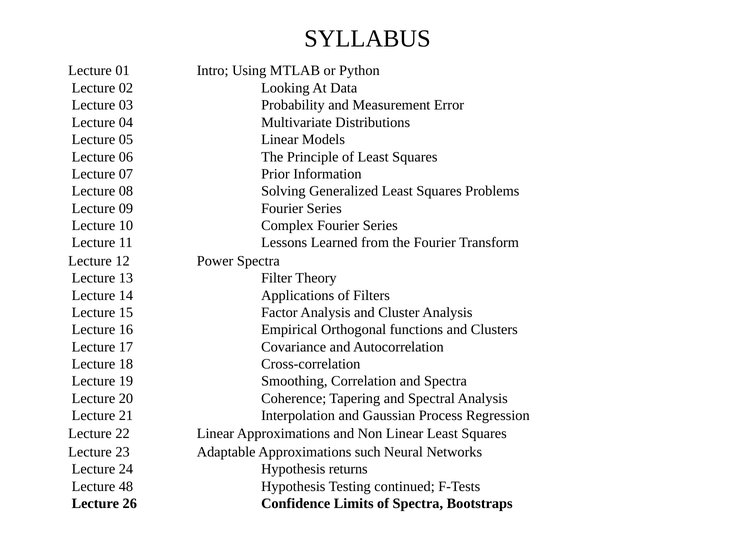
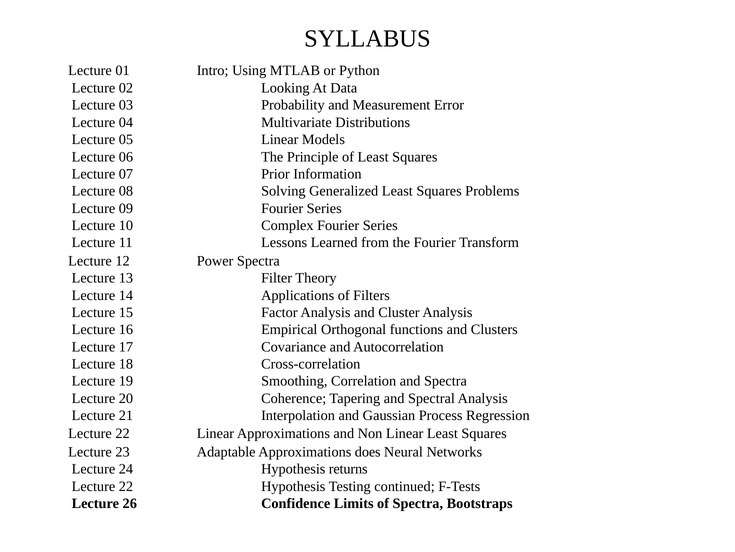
such: such -> does (368, 451)
48: 48 -> 22 (126, 486)
